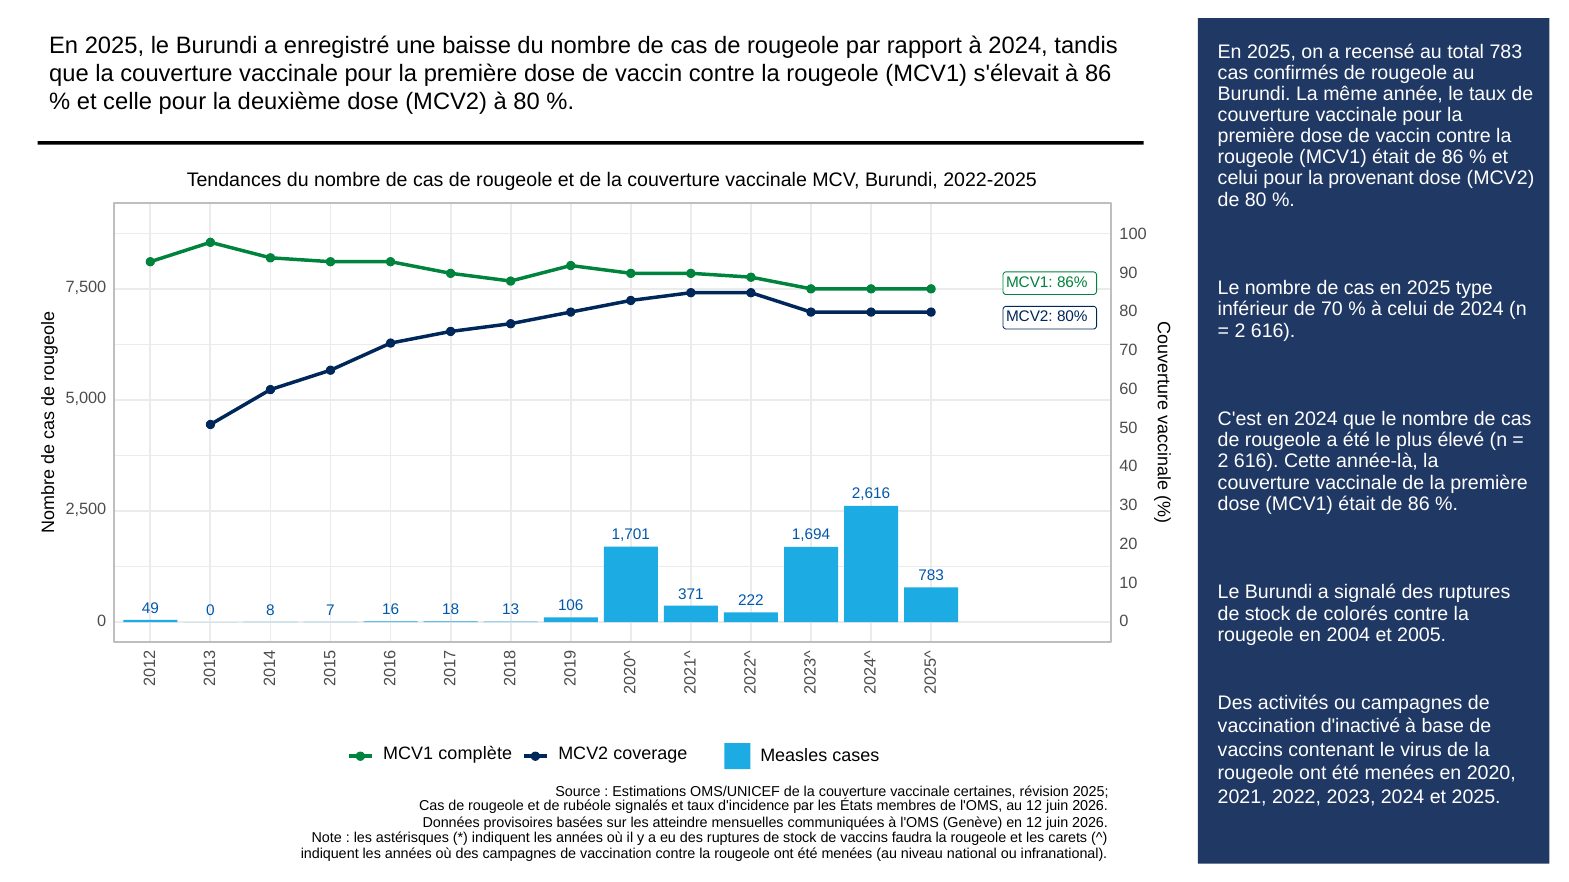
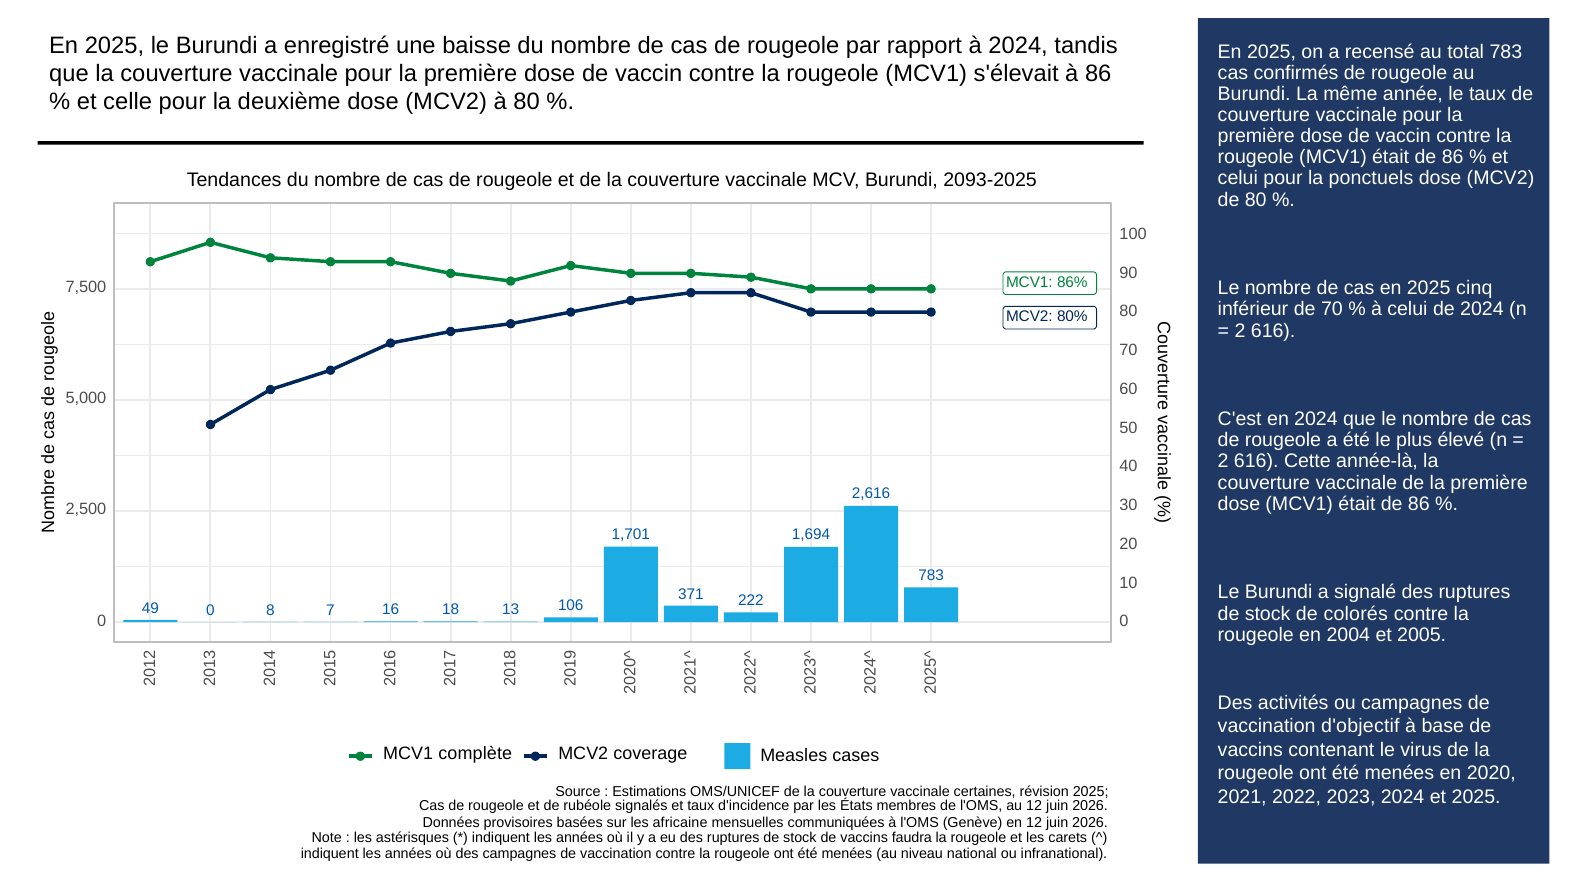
provenant: provenant -> ponctuels (1371, 179)
2022-2025: 2022-2025 -> 2093-2025 (990, 180)
type: type -> cinq (1474, 288)
d'inactivé: d'inactivé -> d'objectif (1360, 727)
atteindre: atteindre -> africaine (680, 823)
